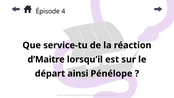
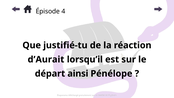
service-tu: service-tu -> justifié-tu (65, 45)
d’Maitre: d’Maitre -> d’Aurait (46, 59)
